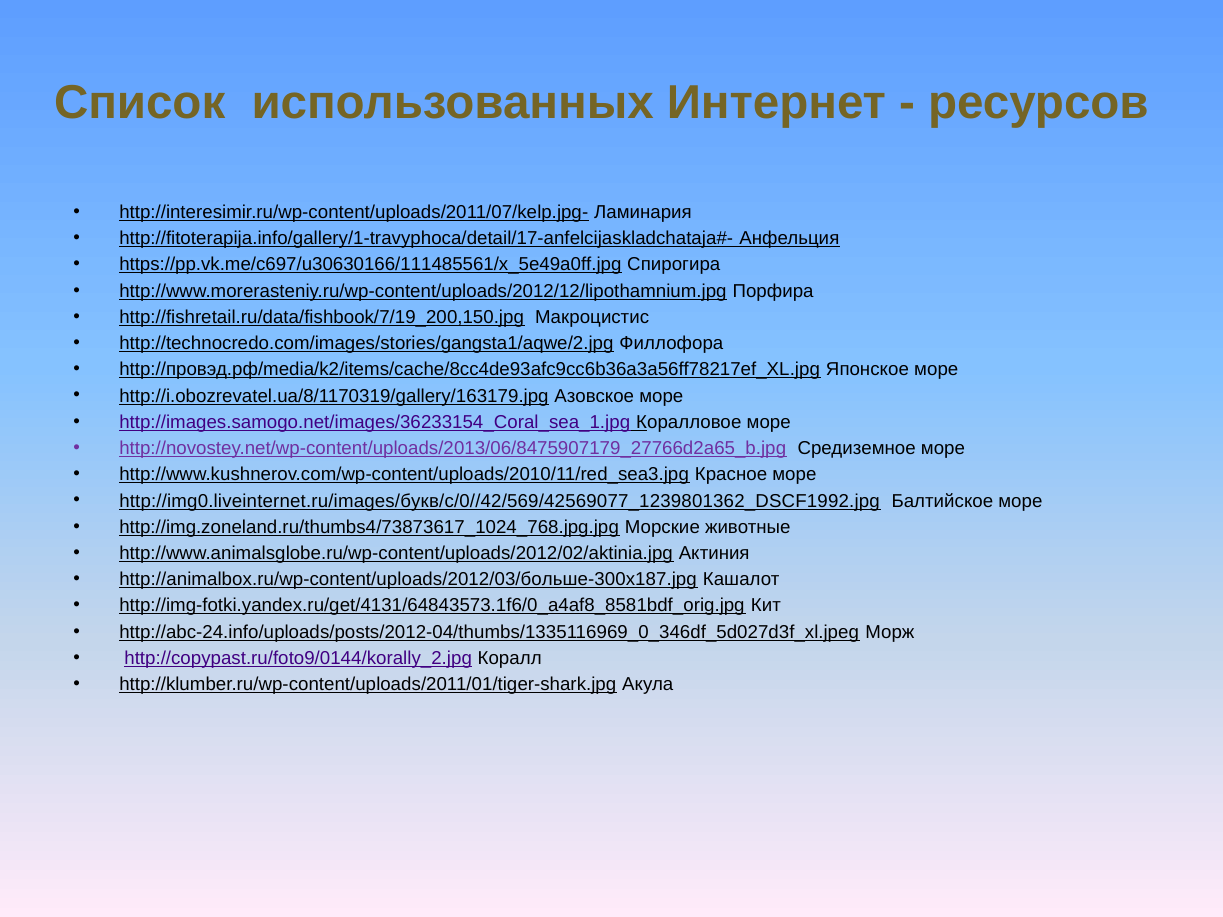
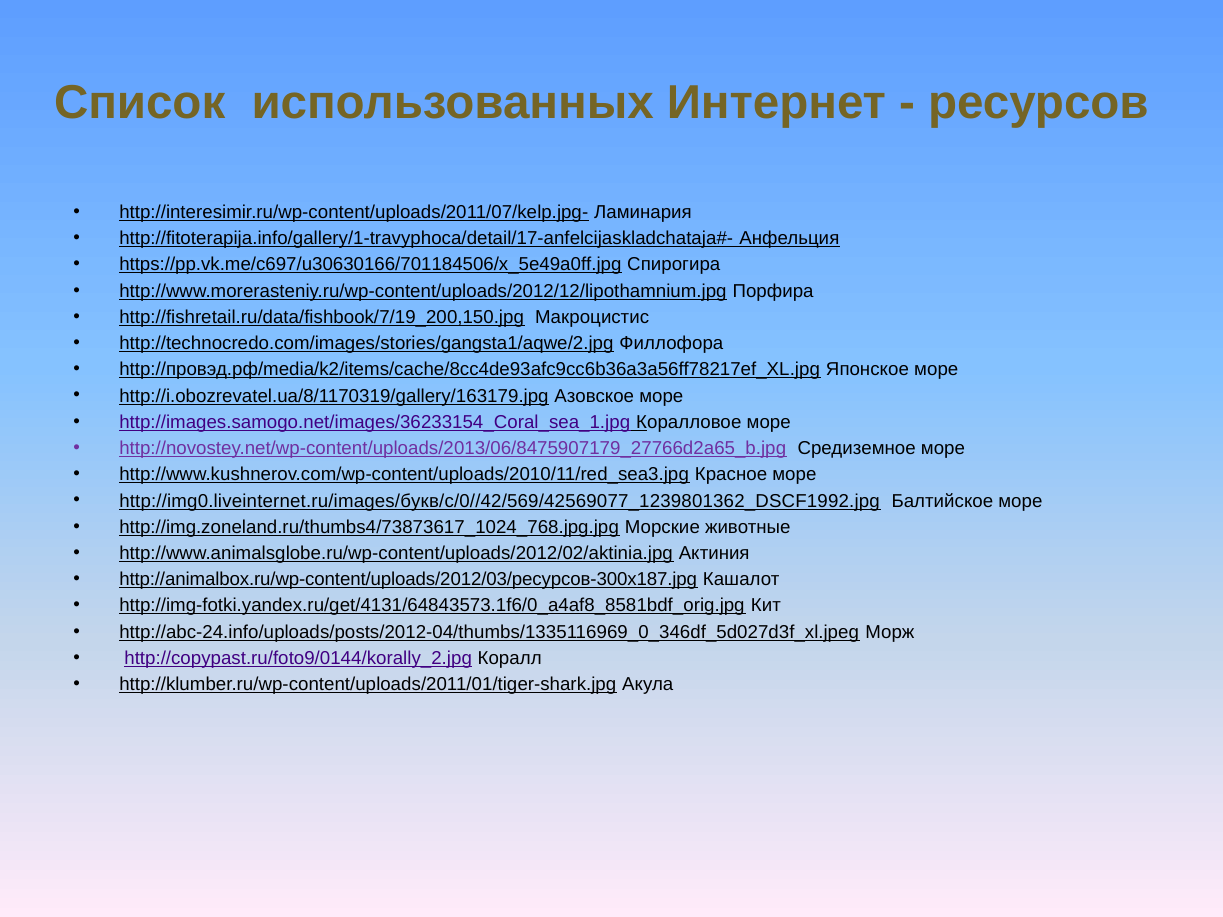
https://pp.vk.me/c697/u30630166/111485561/x_5e49a0ff.jpg: https://pp.vk.me/c697/u30630166/111485561/x_5e49a0ff.jpg -> https://pp.vk.me/c697/u30630166/701184506/x_5e49a0ff.jpg (370, 265)
http://animalbox.ru/wp-content/uploads/2012/03/больше-300x187.jpg: http://animalbox.ru/wp-content/uploads/2012/03/больше-300x187.jpg -> http://animalbox.ru/wp-content/uploads/2012/03/ресурсов-300x187.jpg (408, 580)
